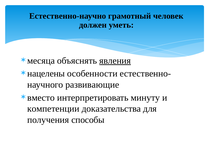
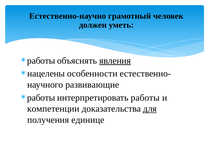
месяца: месяца -> работы (41, 61)
вместо: вместо -> работы (41, 98)
интерпретировать минуту: минуту -> работы (145, 98)
для underline: none -> present (150, 109)
способы: способы -> единице (88, 120)
